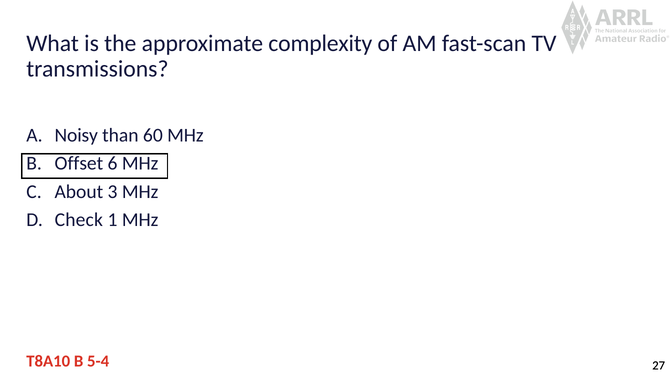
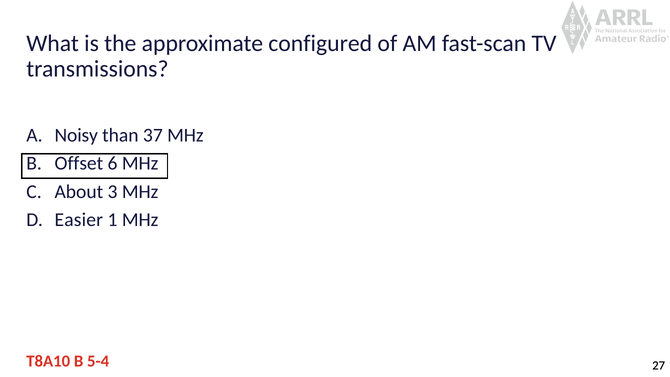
complexity: complexity -> configured (320, 44)
60: 60 -> 37 (153, 135)
Check: Check -> Easier (79, 220)
